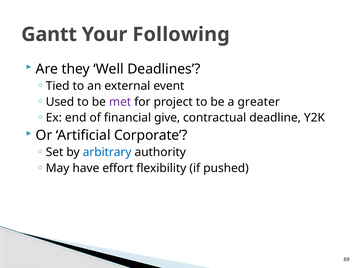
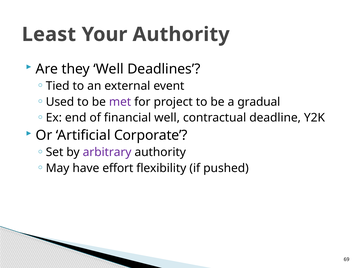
Gantt: Gantt -> Least (49, 35)
Your Following: Following -> Authority (181, 35)
greater: greater -> gradual (259, 102)
financial give: give -> well (167, 118)
arbitrary colour: blue -> purple (107, 153)
